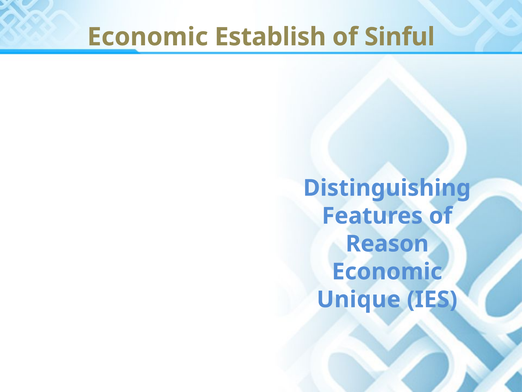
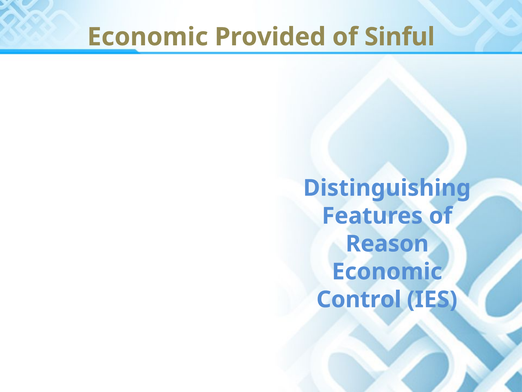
Establish: Establish -> Provided (270, 37)
Unique: Unique -> Control (359, 299)
